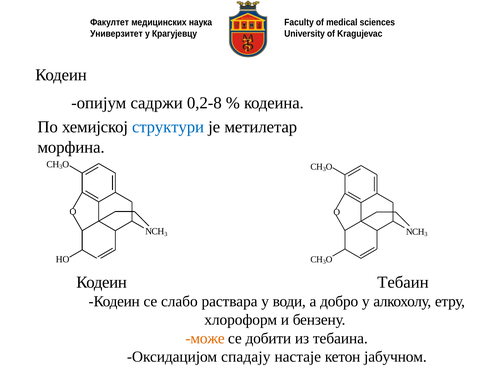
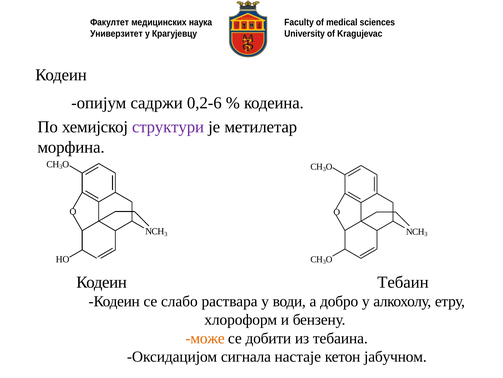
0,2-8: 0,2-8 -> 0,2-6 (204, 103)
структури colour: blue -> purple (168, 127)
спадају: спадају -> сигнала (246, 356)
